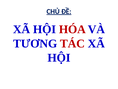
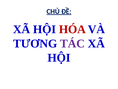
TÁC colour: red -> purple (72, 43)
